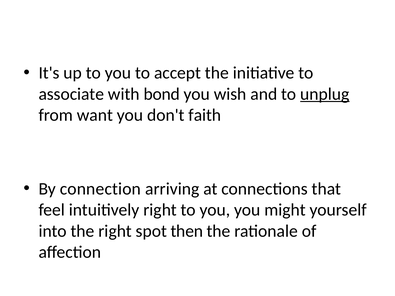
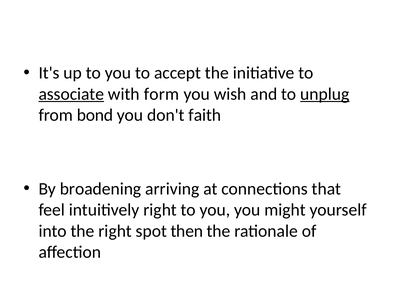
associate underline: none -> present (71, 94)
bond: bond -> form (162, 94)
want: want -> bond (95, 115)
connection: connection -> broadening (100, 189)
